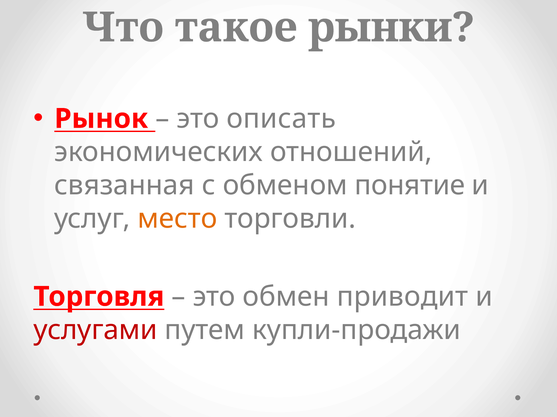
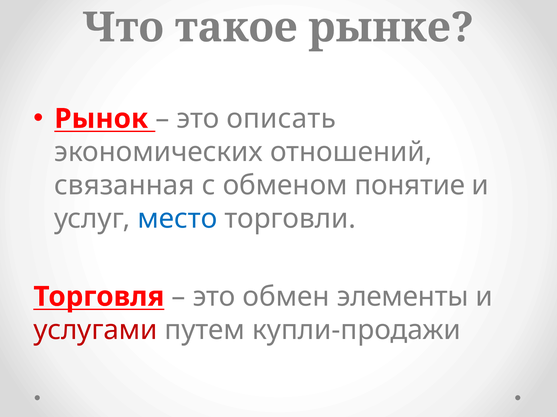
рынки: рынки -> рынке (391, 28)
место colour: orange -> blue (177, 219)
приводит: приводит -> элементы (403, 297)
